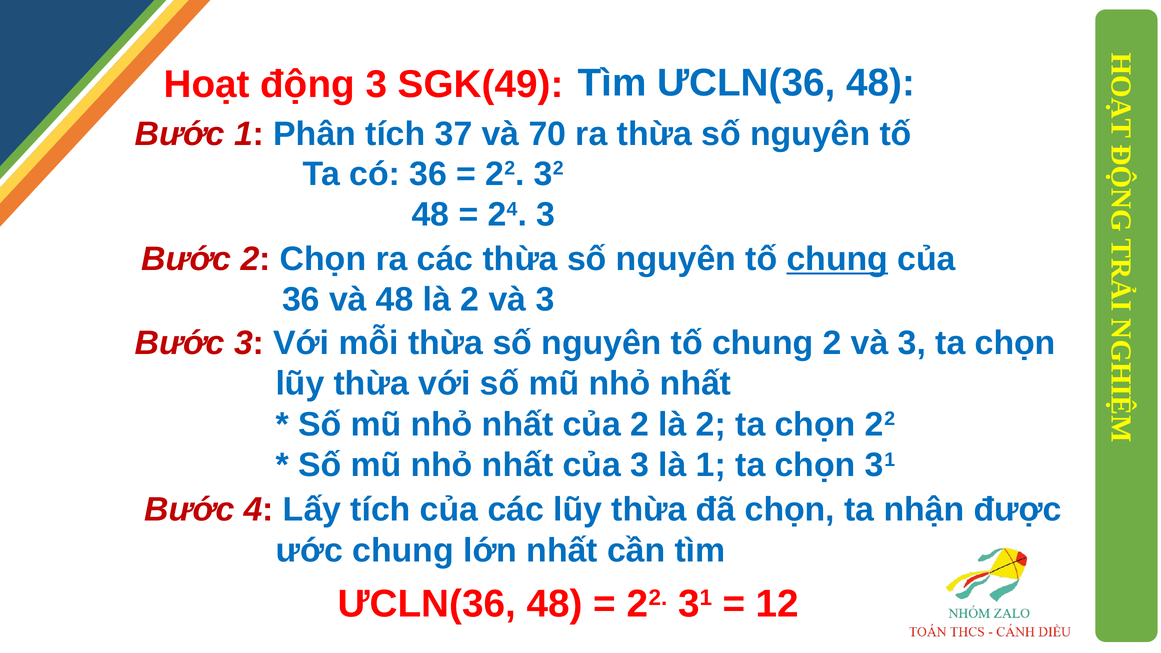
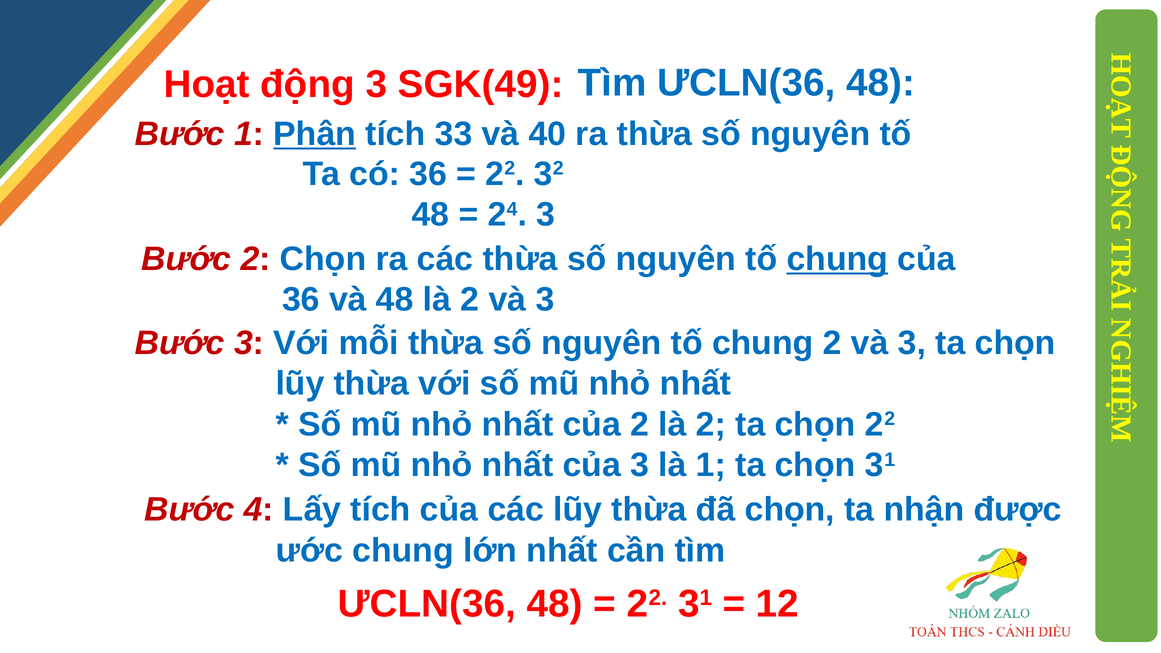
Phân underline: none -> present (315, 134)
37: 37 -> 33 (454, 134)
70: 70 -> 40 (547, 134)
